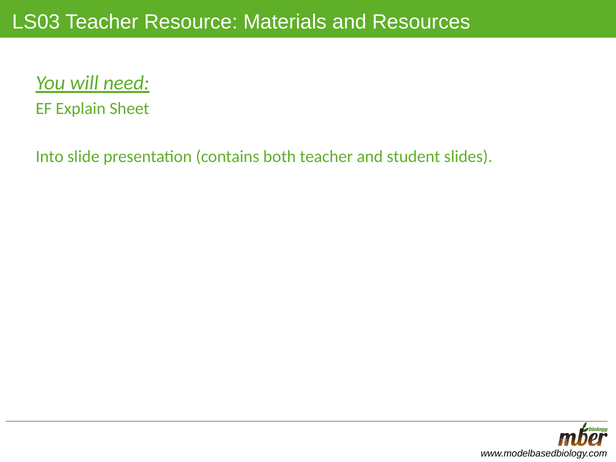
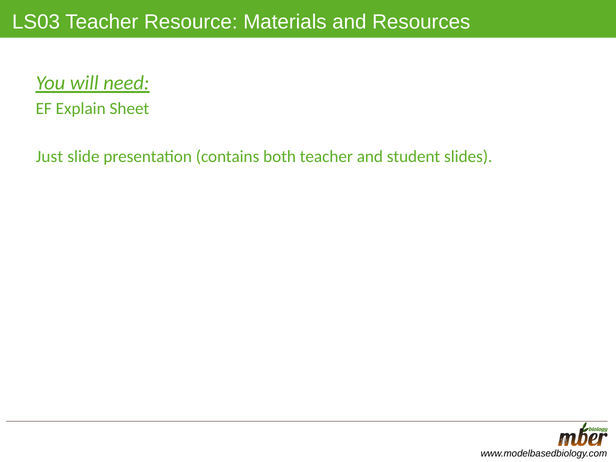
Into: Into -> Just (50, 157)
